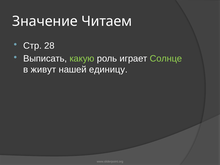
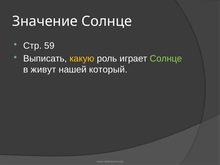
Значение Читаем: Читаем -> Солнце (107, 21)
28: 28 -> 59 (49, 46)
какую colour: light green -> yellow (82, 59)
единицу: единицу -> который (108, 70)
